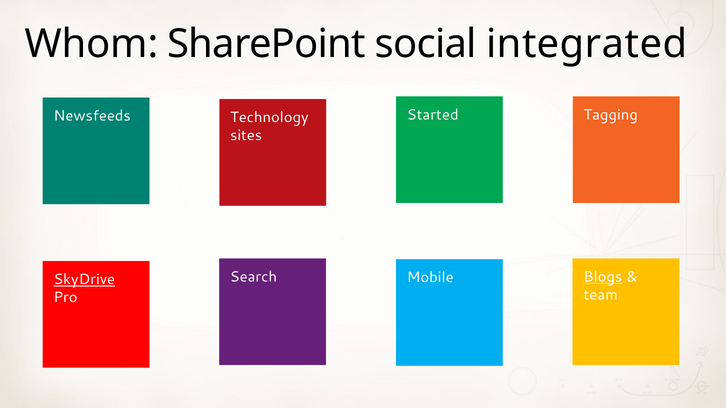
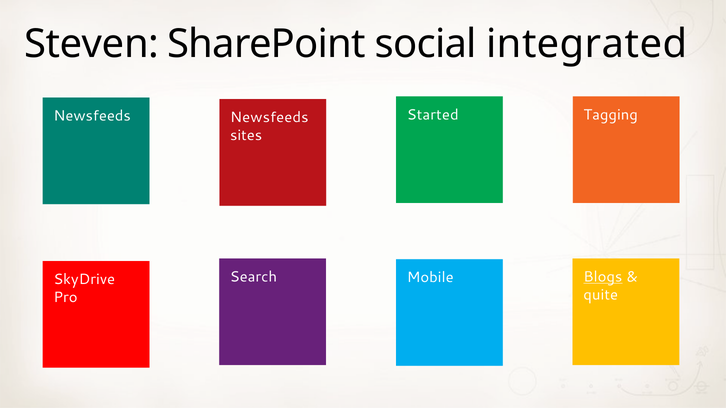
Whom: Whom -> Steven (92, 44)
Newsfeeds Technology: Technology -> Newsfeeds (269, 118)
SkyDrive underline: present -> none (84, 280)
team: team -> quite (601, 295)
